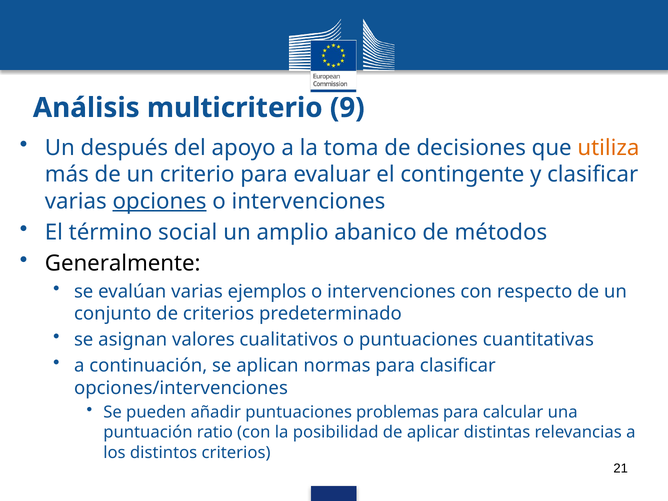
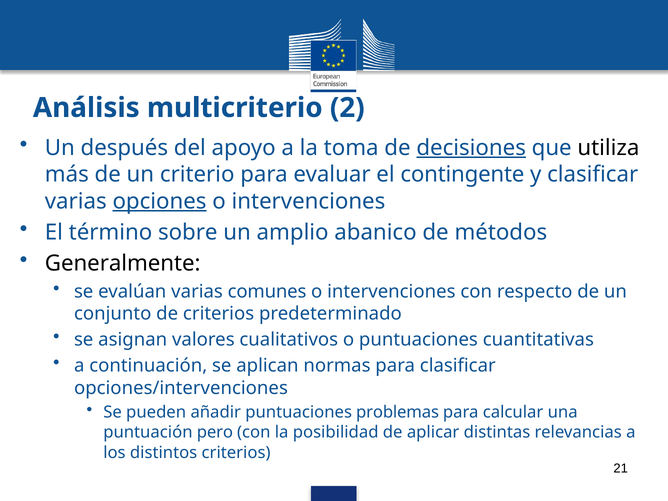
9: 9 -> 2 (347, 108)
decisiones underline: none -> present (471, 148)
utiliza colour: orange -> black (608, 148)
social: social -> sobre (188, 232)
ejemplos: ejemplos -> comunes (267, 292)
ratio: ratio -> pero (215, 432)
